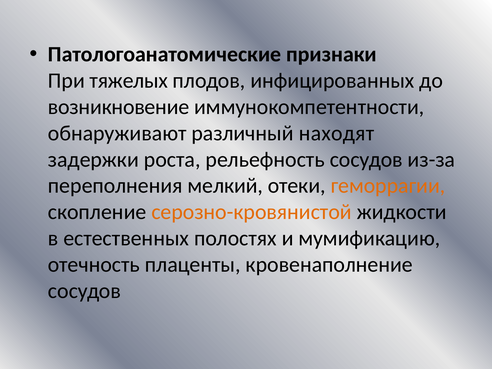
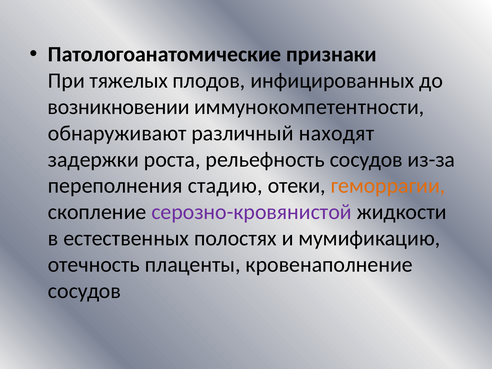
возникновение: возникновение -> возникновении (119, 107)
мелкий: мелкий -> стадию (225, 186)
серозно-кровянистой colour: orange -> purple (252, 212)
